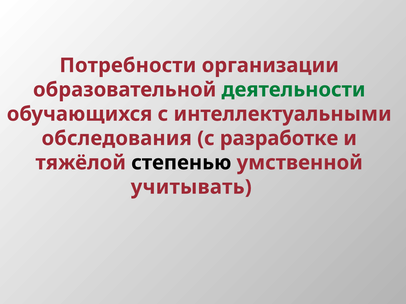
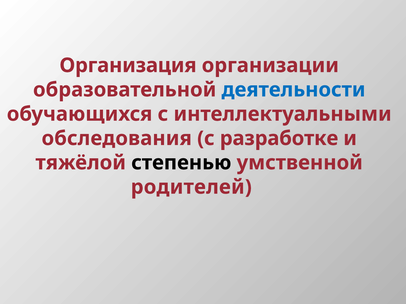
Потребности: Потребности -> Организация (128, 66)
деятельности colour: green -> blue (294, 90)
учитывать: учитывать -> родителей (191, 187)
